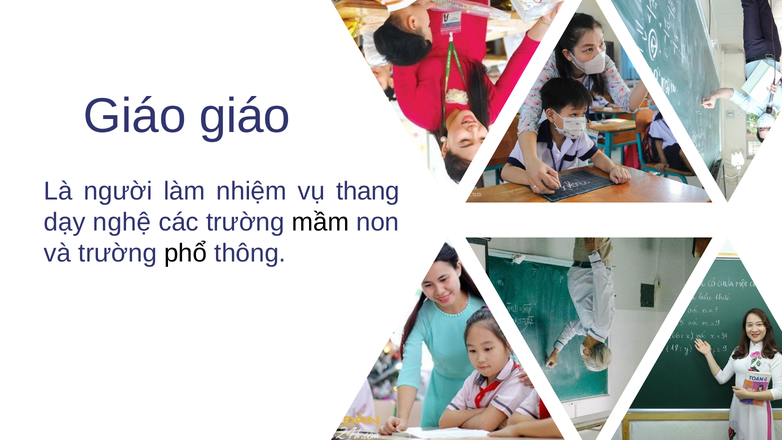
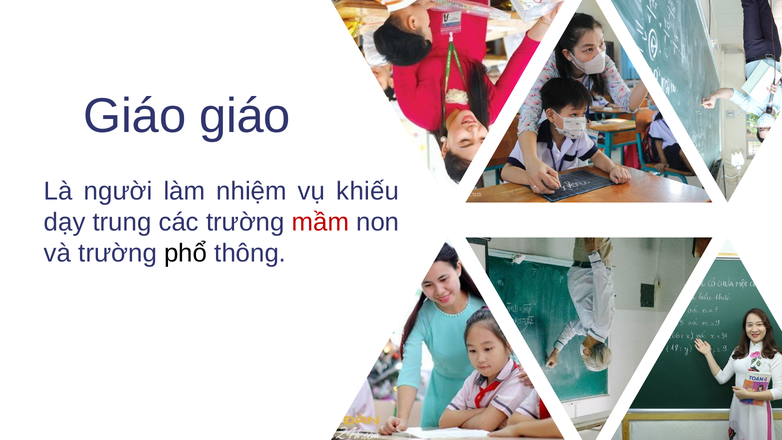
thang: thang -> khiếu (368, 191)
nghệ: nghệ -> trung (122, 222)
mầm colour: black -> red (320, 222)
